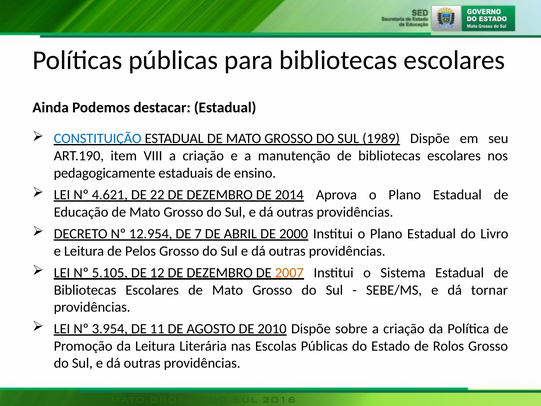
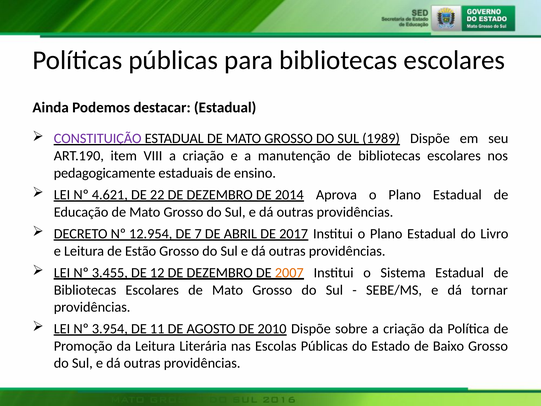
CONSTITUIÇÃO colour: blue -> purple (98, 139)
2000: 2000 -> 2017 (294, 234)
Pelos: Pelos -> Estão (141, 251)
5.105: 5.105 -> 3.455 (110, 273)
Rolos: Rolos -> Baixo (448, 346)
